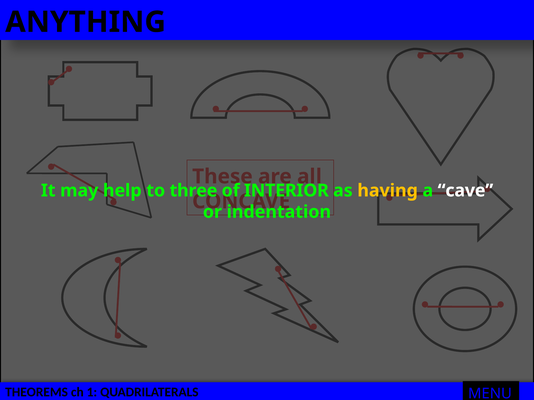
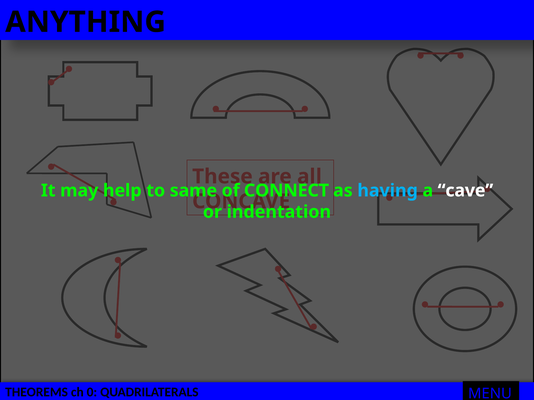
three: three -> same (193, 191)
INTERIOR: INTERIOR -> CONNECT (286, 191)
having colour: yellow -> light blue (388, 191)
1: 1 -> 0 (92, 393)
